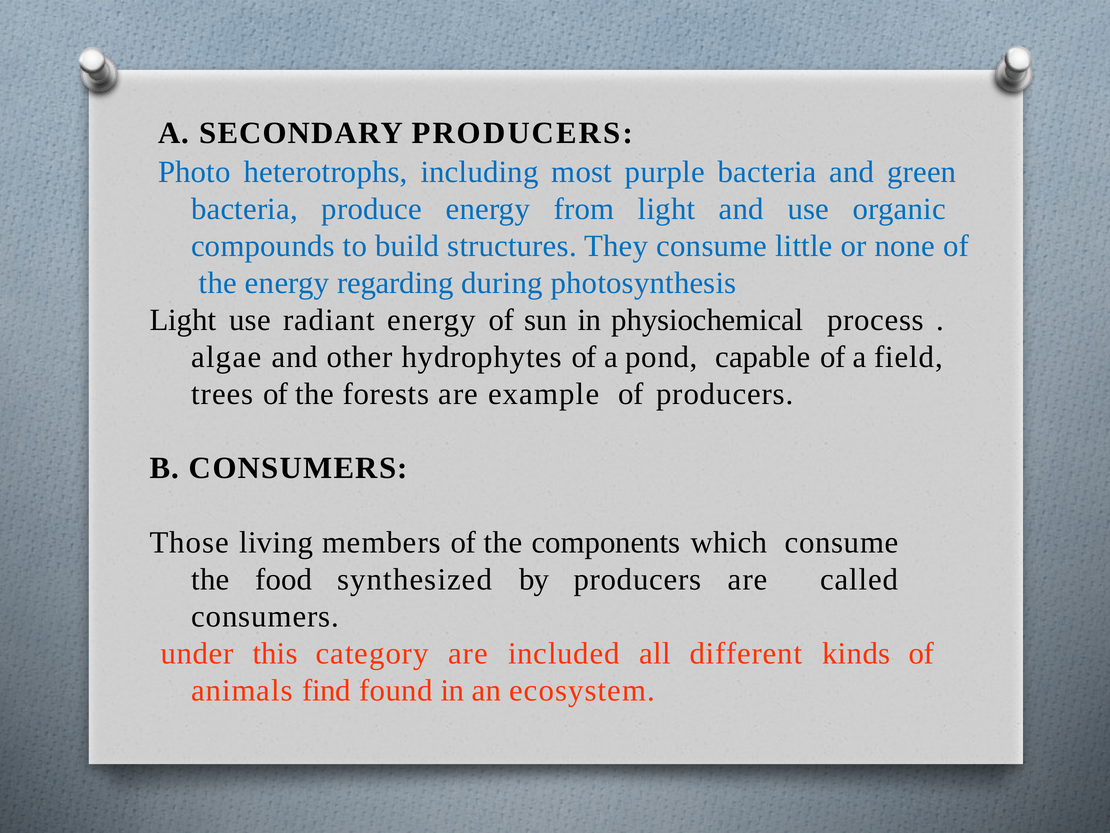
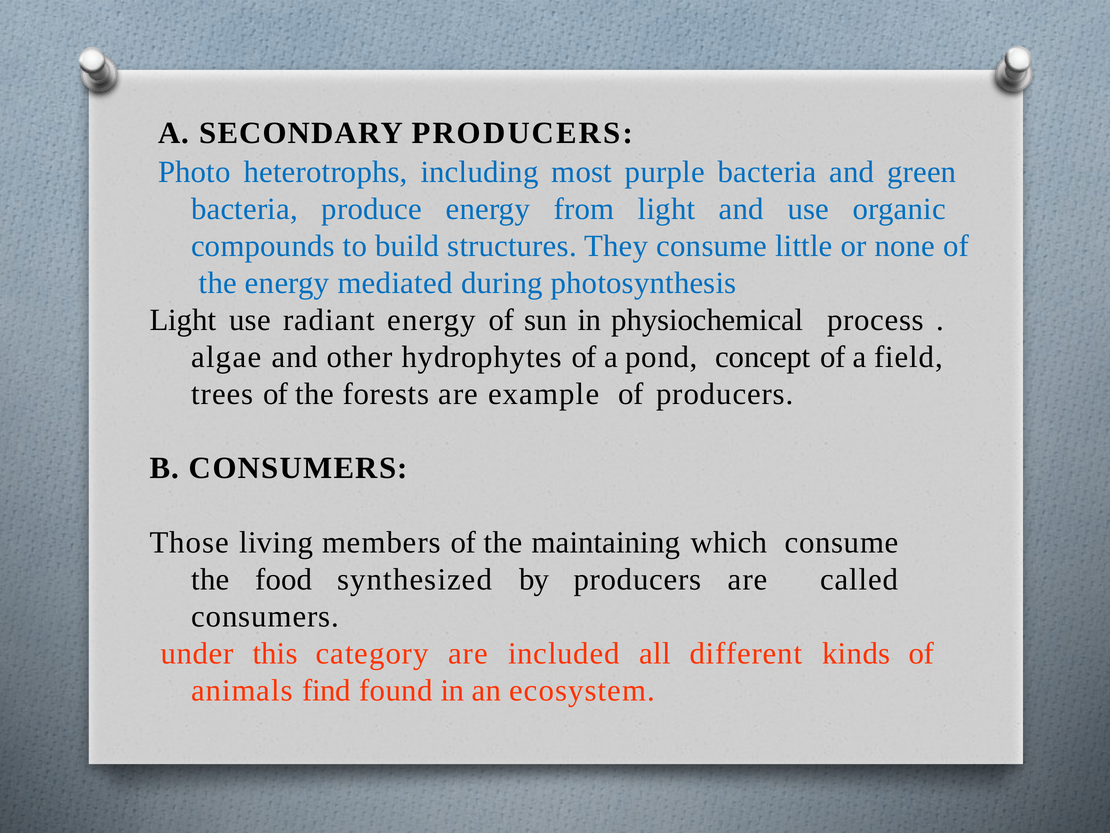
regarding: regarding -> mediated (395, 283)
capable: capable -> concept (763, 357)
components: components -> maintaining (606, 542)
